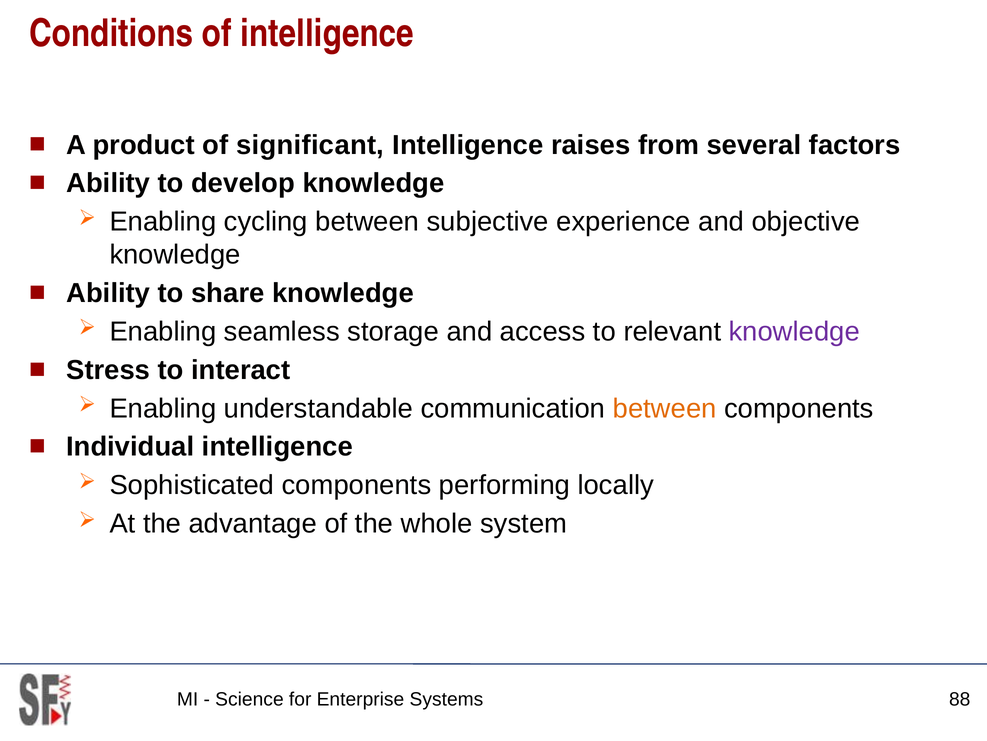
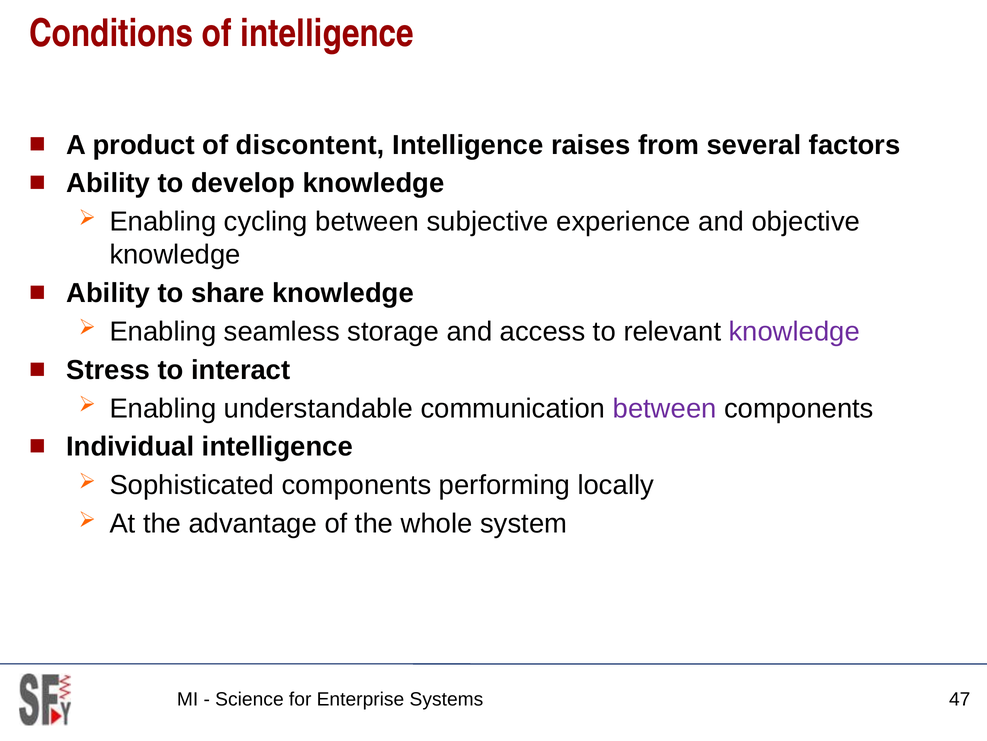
significant: significant -> discontent (310, 145)
between colour: orange -> purple (665, 408)
88: 88 -> 47 (960, 699)
